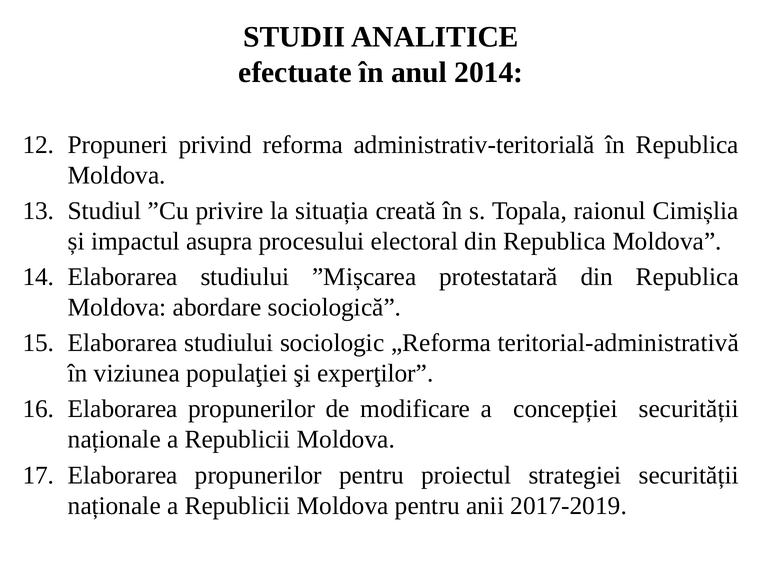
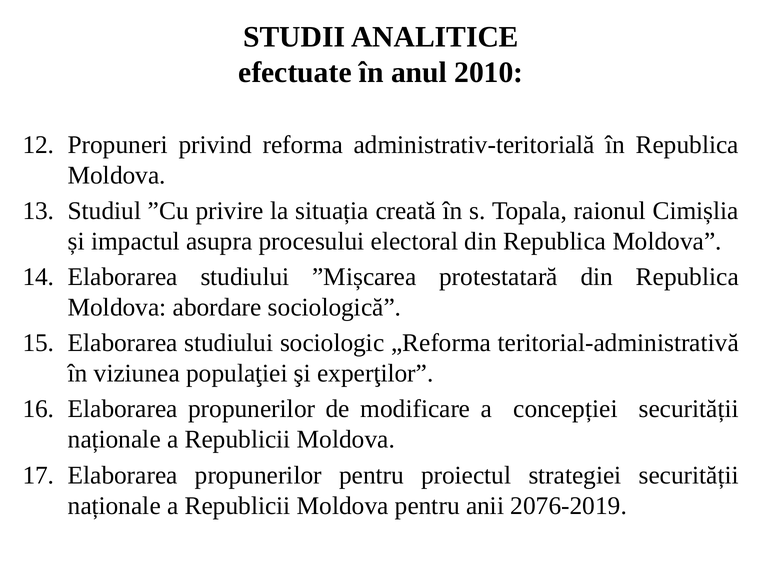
2014: 2014 -> 2010 (489, 73)
2017-2019: 2017-2019 -> 2076-2019 (569, 505)
